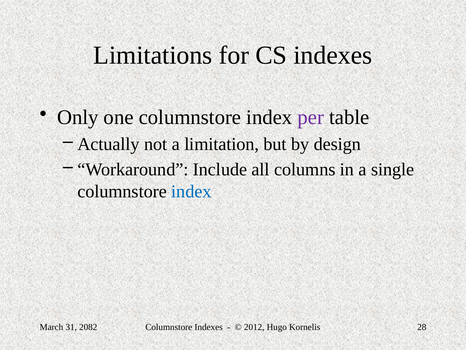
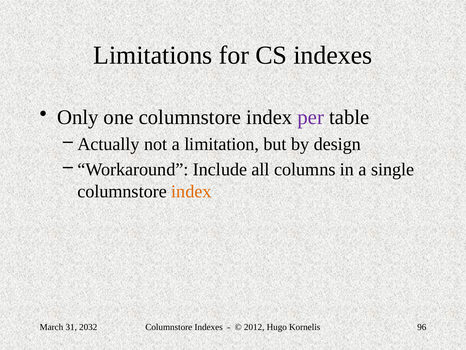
index colour: blue -> orange (191, 191)
2082: 2082 -> 2032 (88, 327)
28: 28 -> 96 (422, 327)
